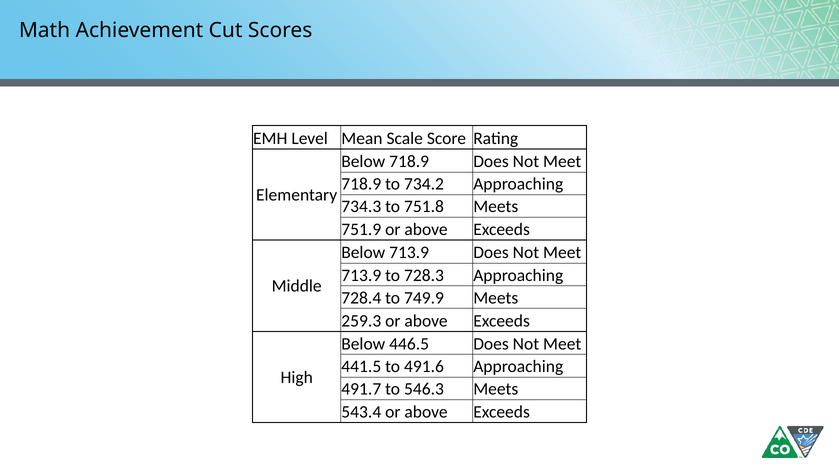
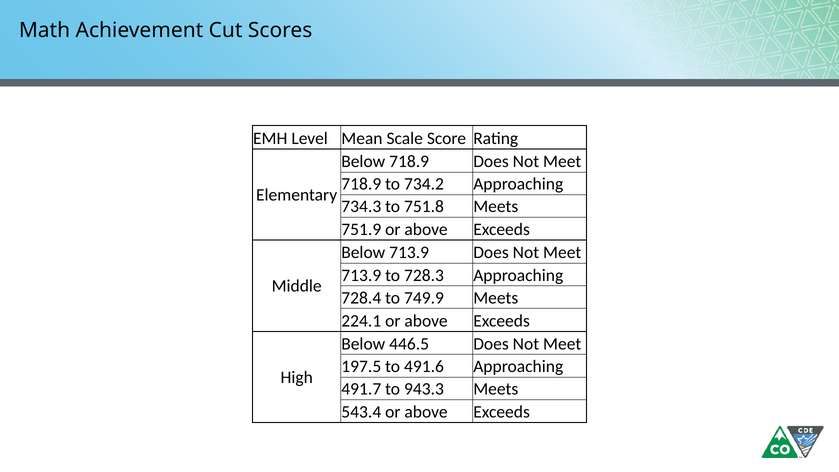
259.3: 259.3 -> 224.1 (361, 321)
441.5: 441.5 -> 197.5 (361, 366)
546.3: 546.3 -> 943.3 (424, 389)
